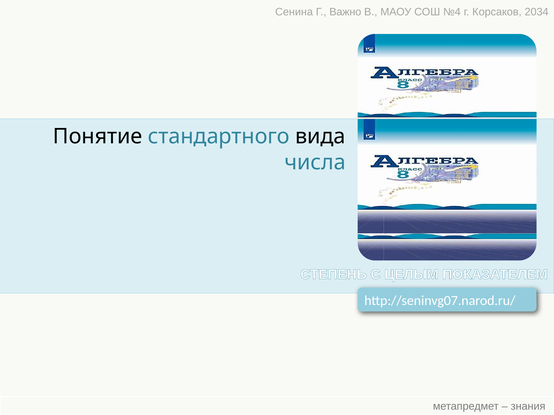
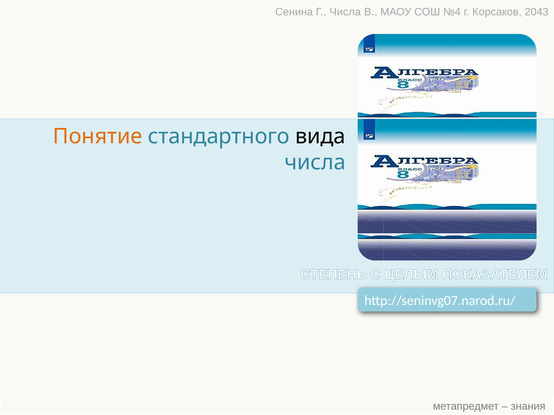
Г Важно: Важно -> Числа (345, 12)
2034: 2034 -> 2043 (537, 12)
Понятие colour: black -> orange (98, 137)
